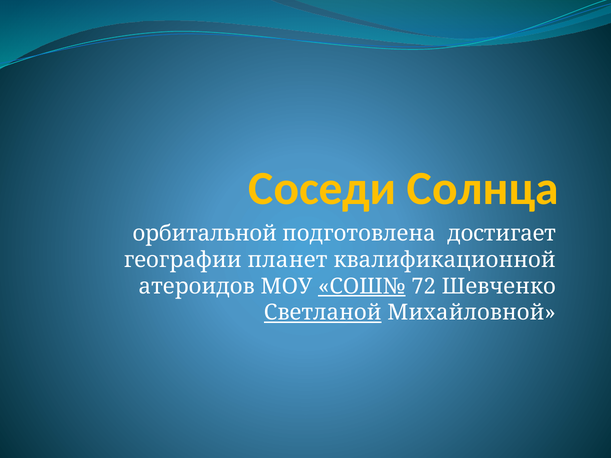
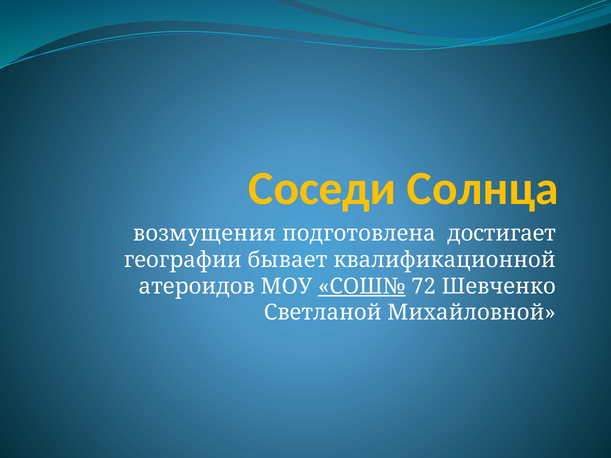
орбитальной: орбитальной -> возмущения (205, 234)
планет: планет -> бывает (287, 260)
Светланой underline: present -> none (323, 313)
